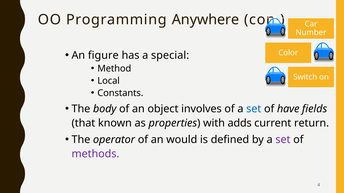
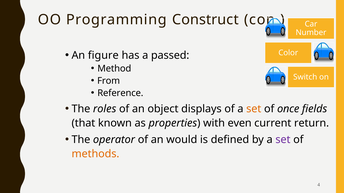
Anywhere: Anywhere -> Construct (205, 20)
special: special -> passed (170, 56)
Local: Local -> From (109, 81)
Constants: Constants -> Reference (120, 93)
body: body -> roles (105, 109)
involves: involves -> displays (201, 109)
set colour: blue -> orange (254, 109)
have: have -> once (288, 109)
adds: adds -> even (240, 123)
methods colour: purple -> orange (95, 154)
